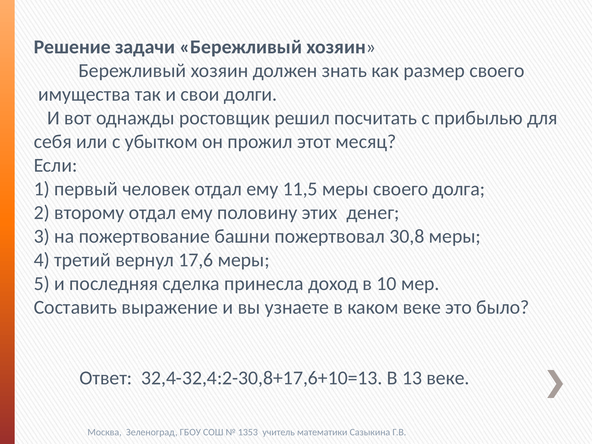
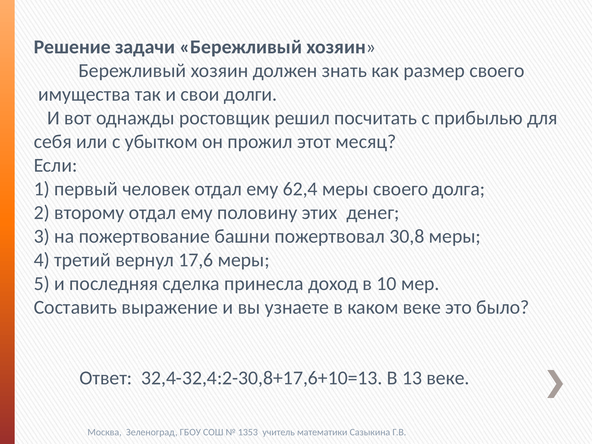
11,5: 11,5 -> 62,4 (300, 189)
